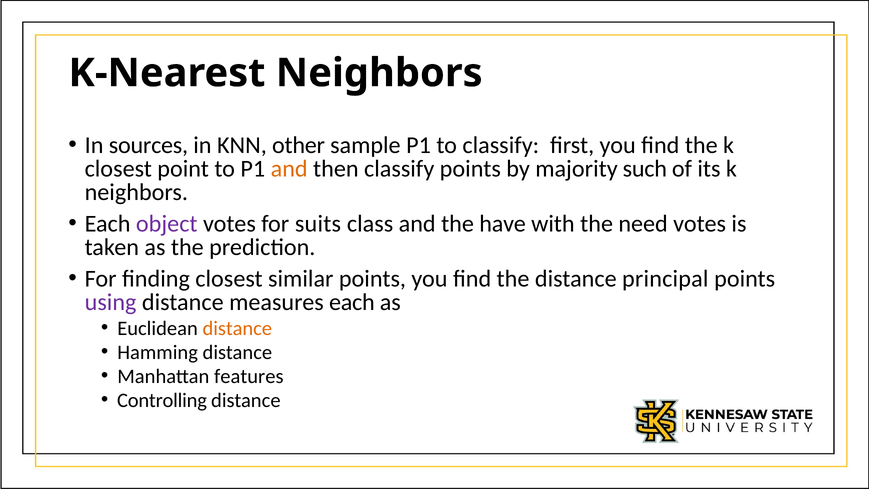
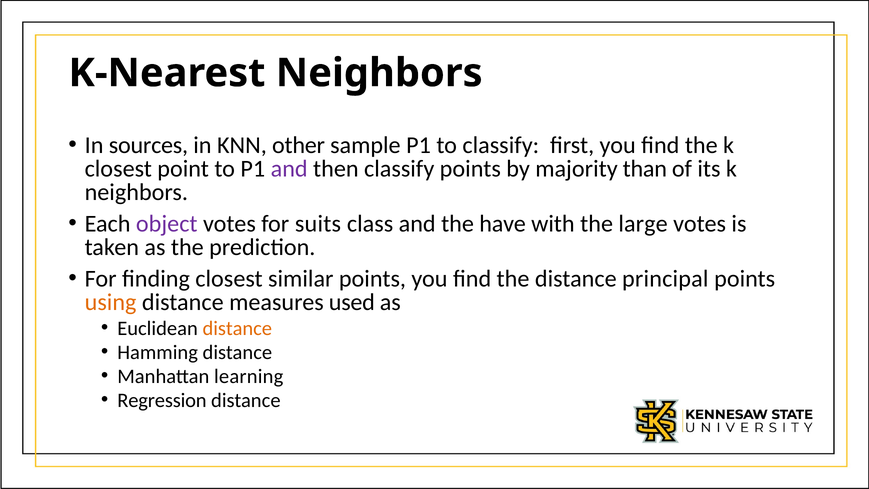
and colour: orange -> purple (289, 169)
such: such -> than (645, 169)
need: need -> large (643, 224)
using colour: purple -> orange (111, 302)
measures each: each -> used (352, 302)
features: features -> learning (249, 376)
Controlling: Controlling -> Regression (162, 400)
